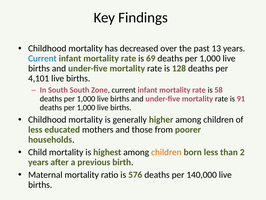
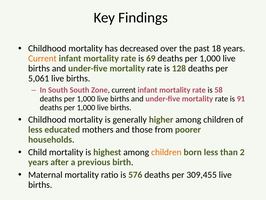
13: 13 -> 18 (216, 48)
Current colour: blue -> orange (42, 58)
4,101: 4,101 -> 5,061 (39, 78)
140,000: 140,000 -> 309,455 (202, 174)
